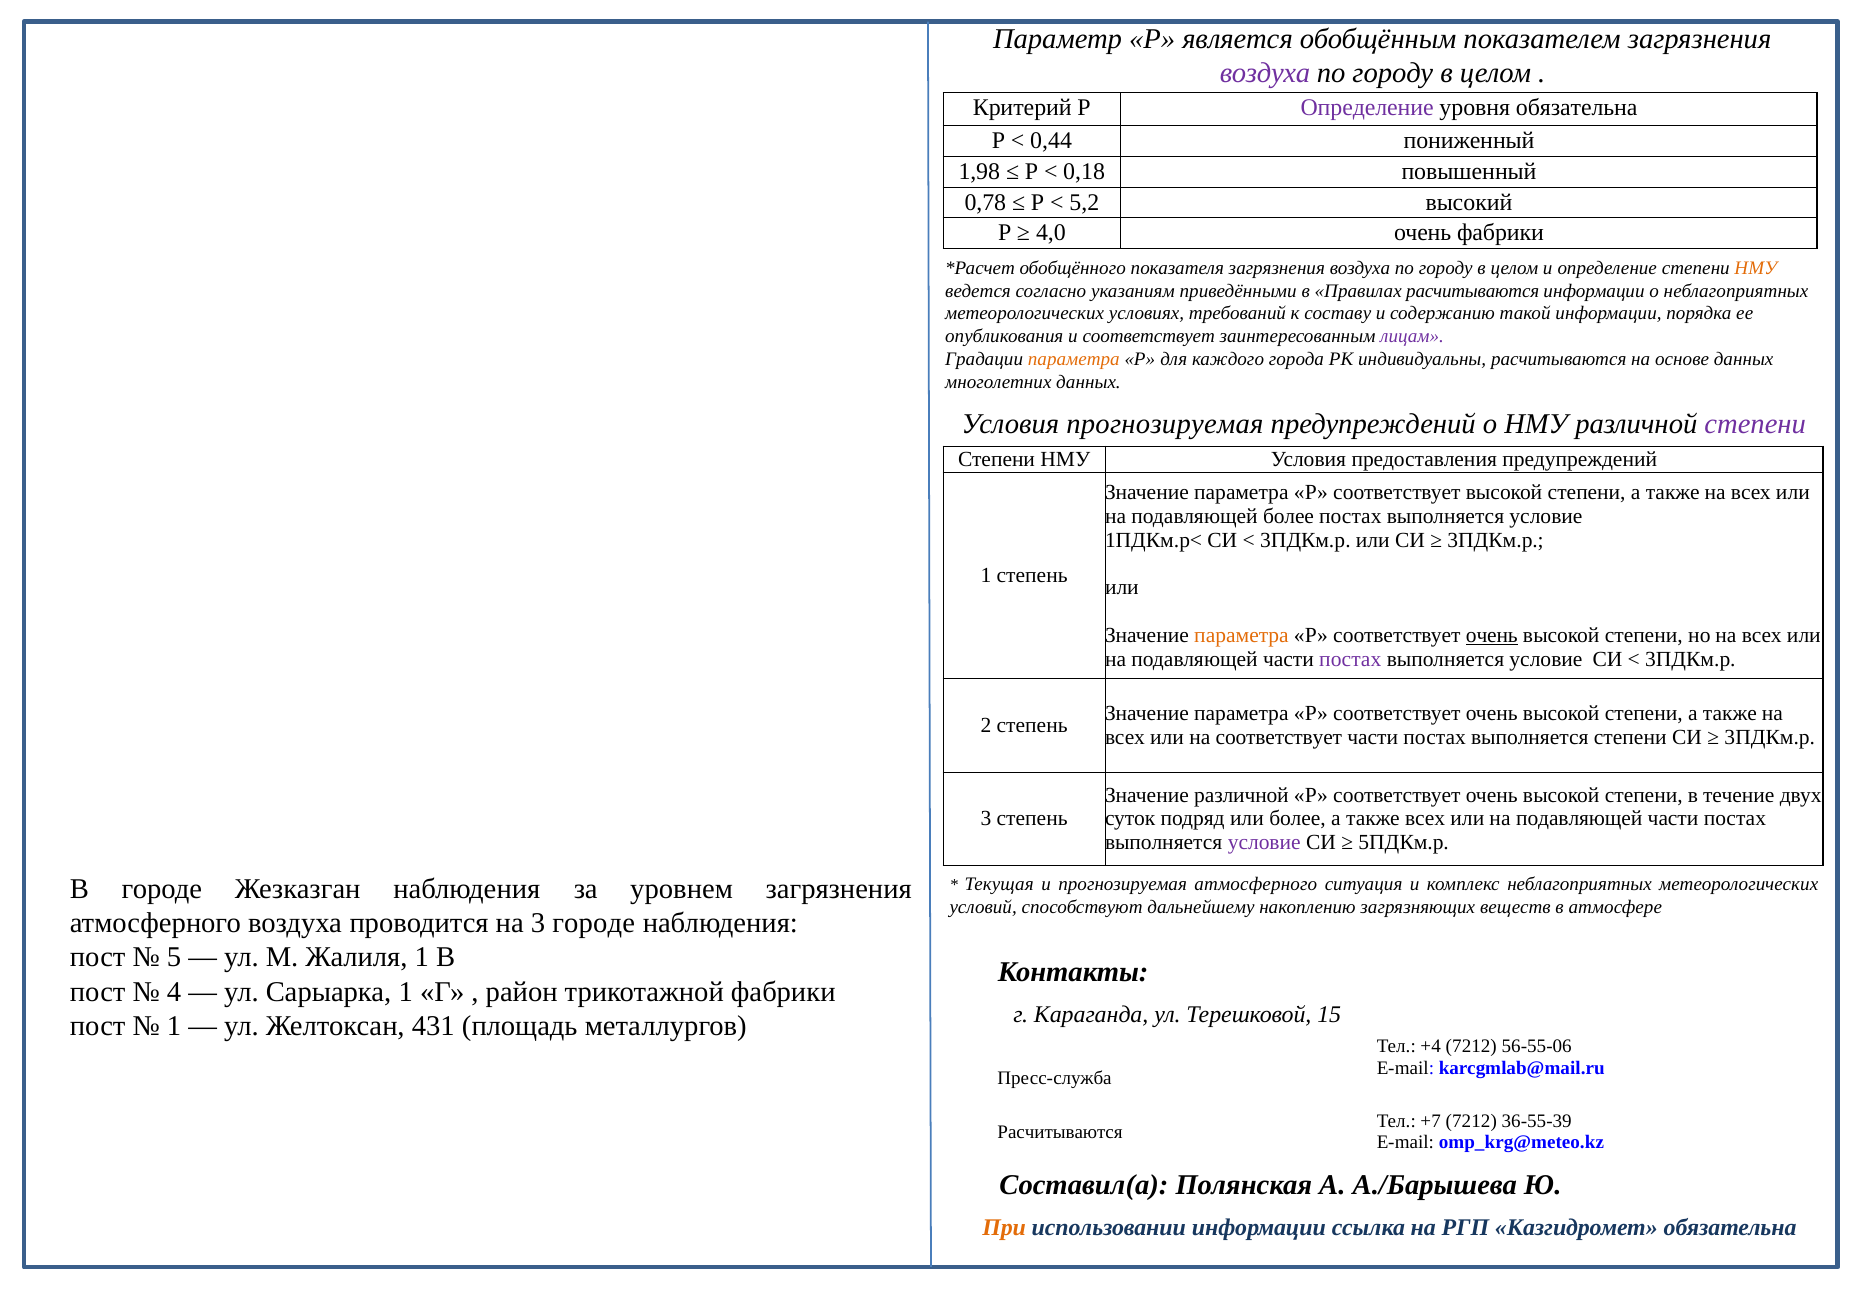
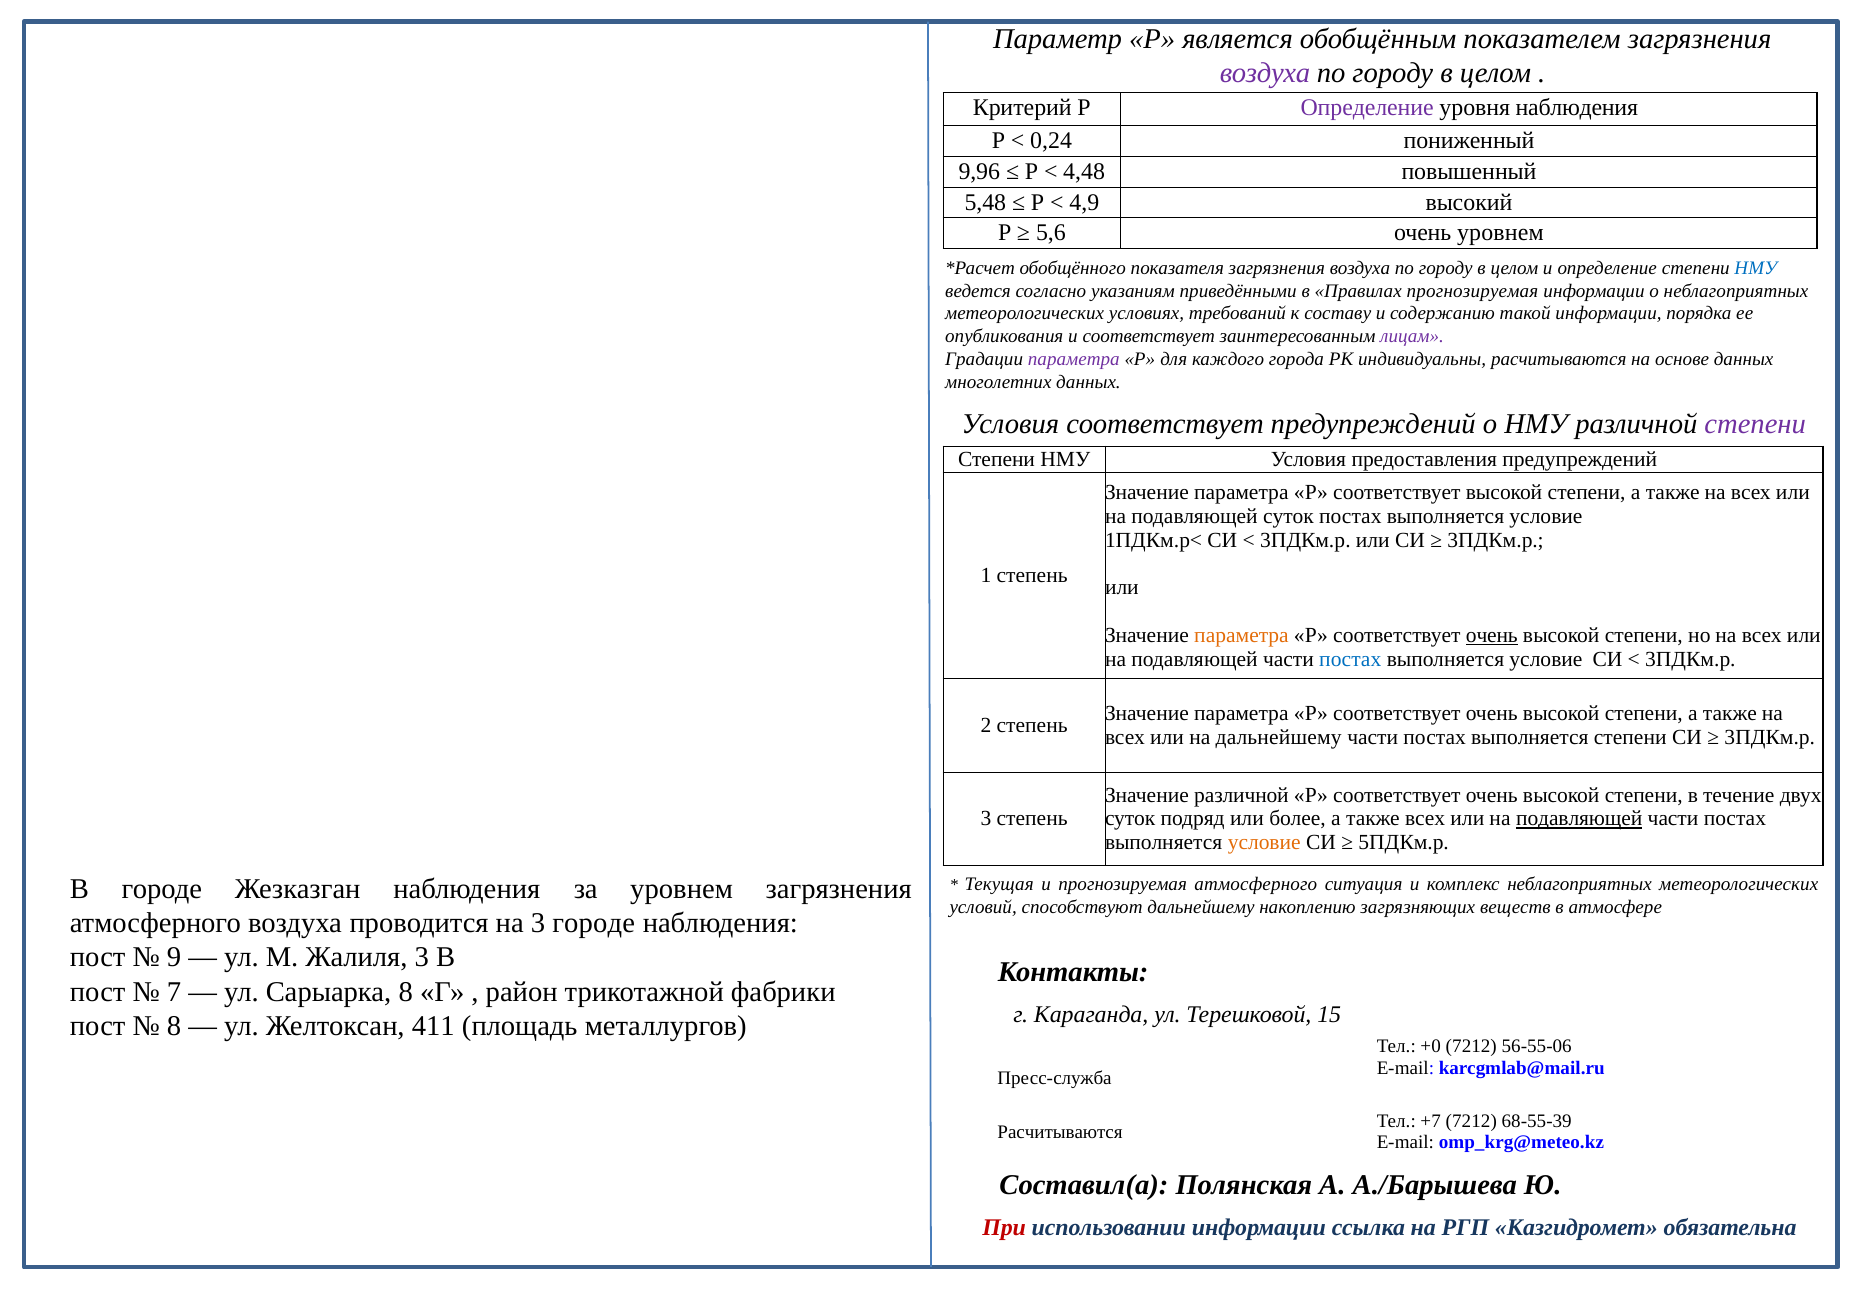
уровня обязательна: обязательна -> наблюдения (1577, 108)
0,44: 0,44 -> 0,24 (1051, 141)
1,98: 1,98 -> 9,96 (979, 172)
0,18: 0,18 -> 4,48 (1084, 172)
0,78: 0,78 -> 5,48 (985, 202)
5,2: 5,2 -> 4,9 (1084, 202)
4,0: 4,0 -> 5,6 (1051, 233)
очень фабрики: фабрики -> уровнем (1500, 233)
НМУ colour: orange -> blue (1756, 268)
Правилах расчитываются: расчитываются -> прогнозируемая (1472, 291)
параметра colour: orange -> purple (1074, 359)
Условия прогнозируемая: прогнозируемая -> соответствует (1165, 424)
подавляющей более: более -> суток (1288, 516)
постах colour: purple -> blue (1350, 659)
на соответствует: соответствует -> дальнейшему (1279, 738)
подавляющей underline: none -> present (1579, 819)
условие colour: purple -> orange (1264, 843)
5: 5 -> 9 (174, 957)
Жалиля 1: 1 -> 3 (422, 957)
4: 4 -> 7 (174, 992)
Сарыарка 1: 1 -> 8 (406, 992)
1: 1 -> 8 (174, 1026)
431: 431 -> 411 (433, 1026)
+4: +4 -> +0 (1431, 1047)
36-55-39: 36-55-39 -> 68-55-39 (1537, 1121)
При colour: orange -> red (1004, 1228)
